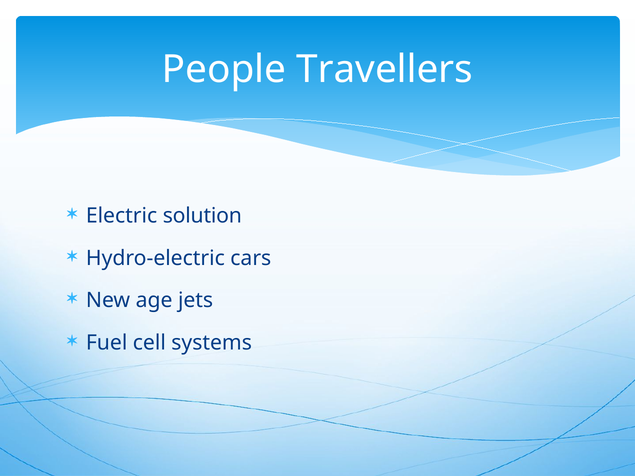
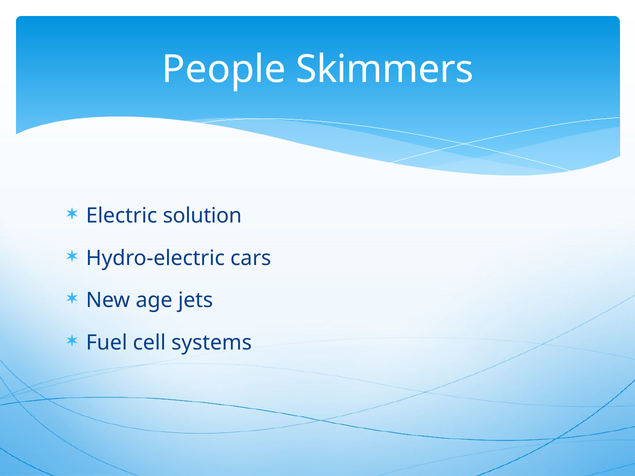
Travellers: Travellers -> Skimmers (385, 70)
